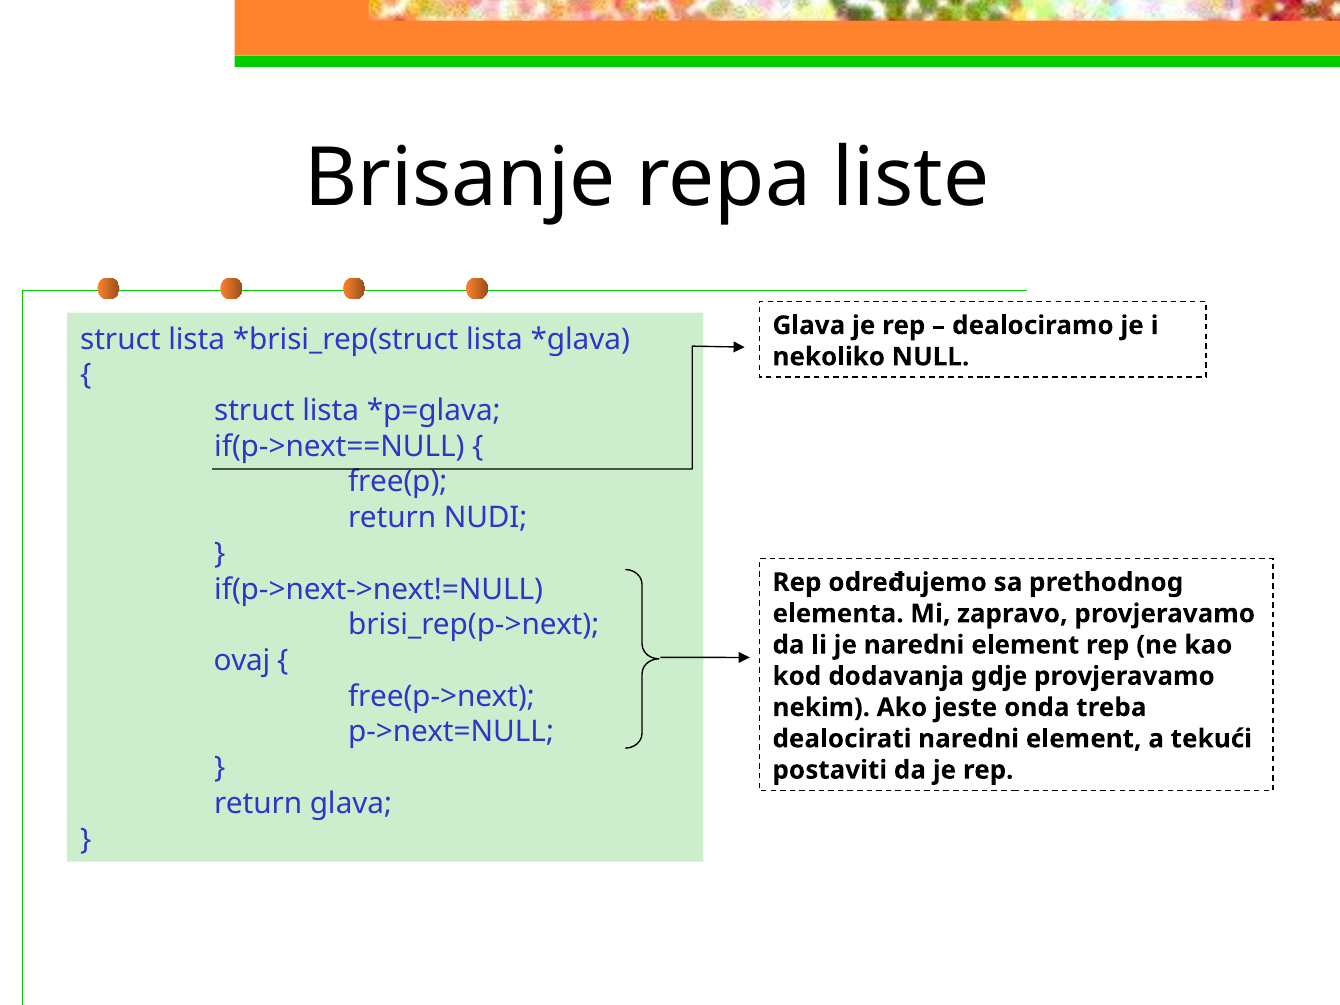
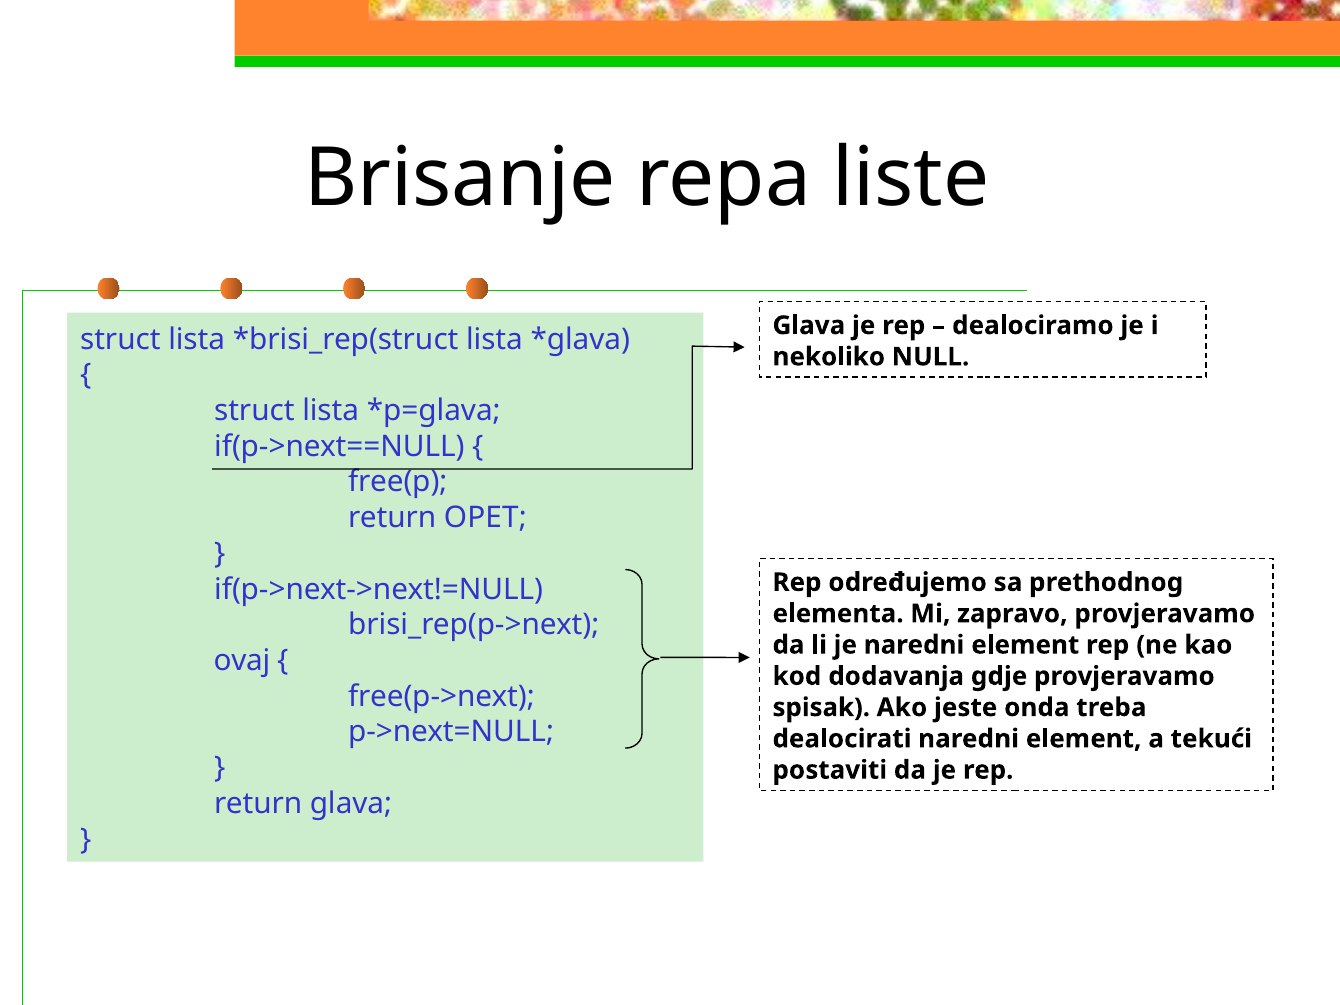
NUDI: NUDI -> OPET (485, 518)
nekim: nekim -> spisak (821, 708)
